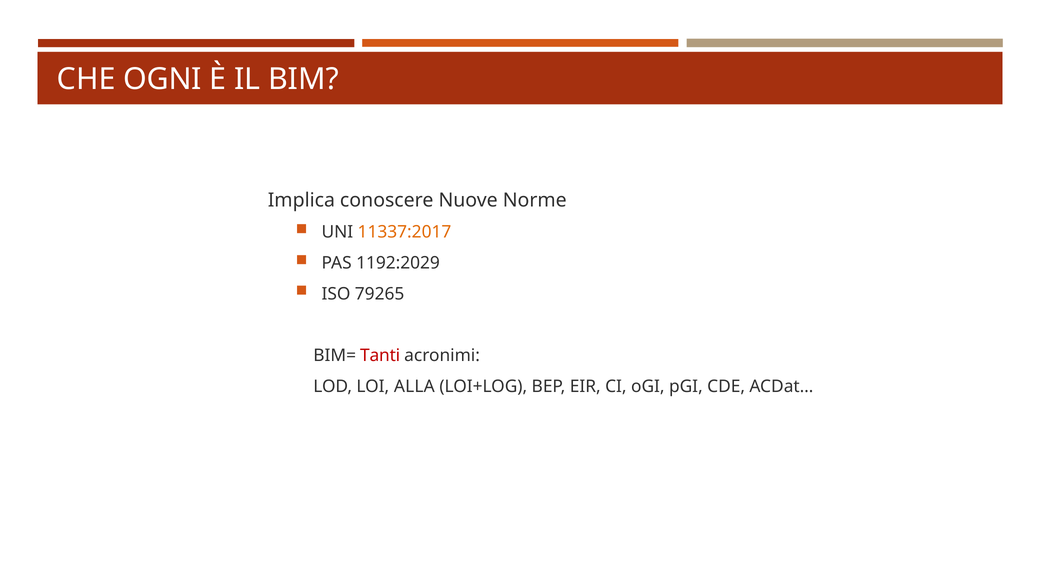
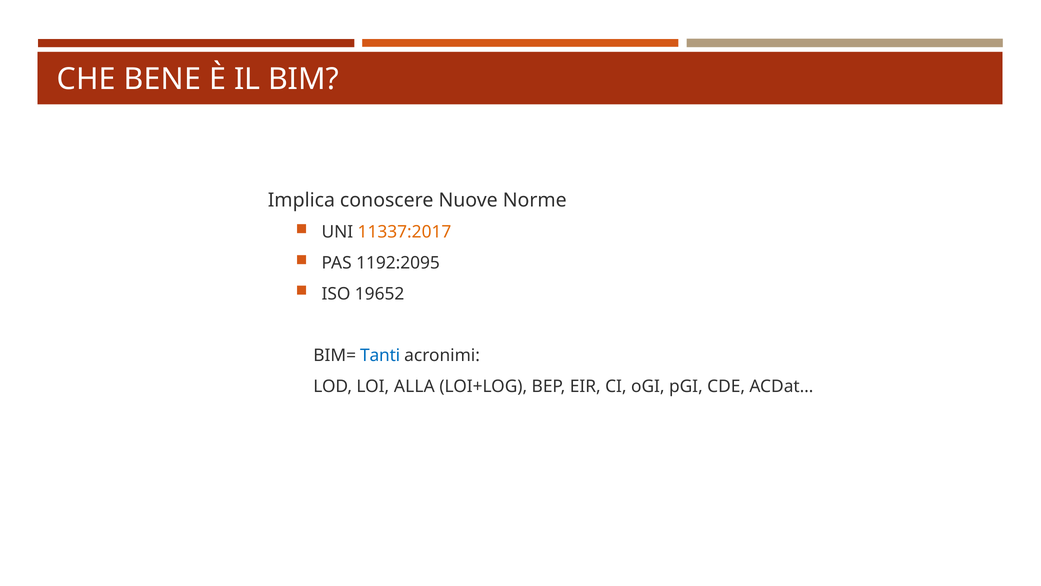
OGNI: OGNI -> BENE (162, 79)
1192:2029: 1192:2029 -> 1192:2095 (398, 263)
79265: 79265 -> 19652 (380, 294)
Tanti colour: red -> blue (380, 355)
